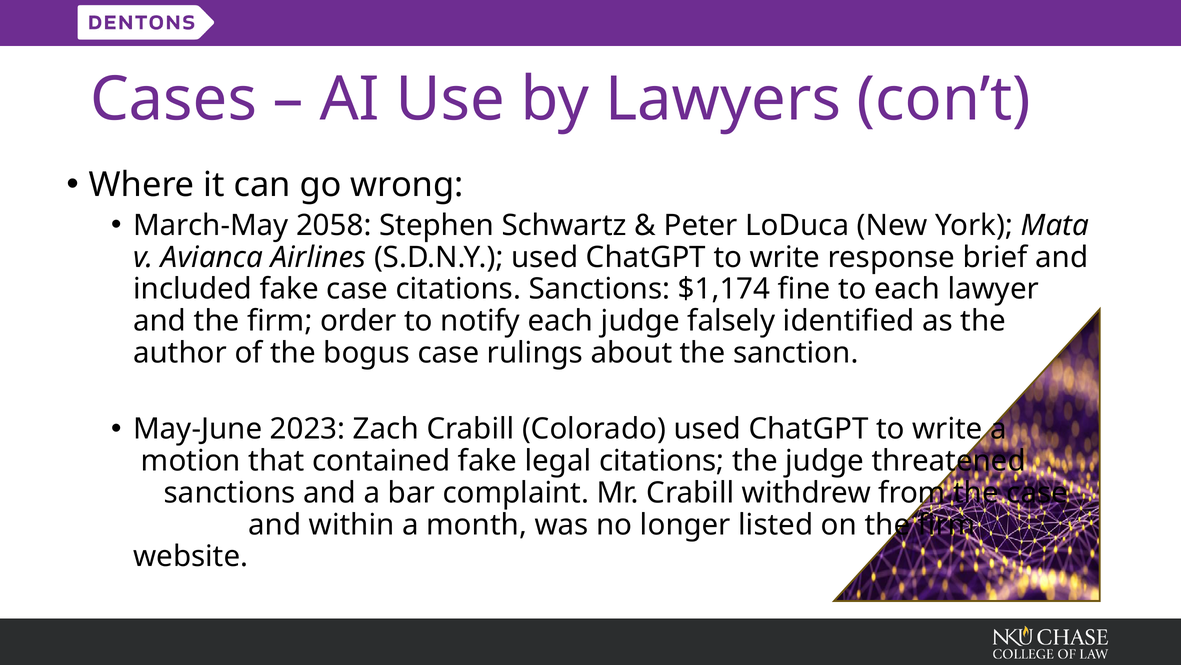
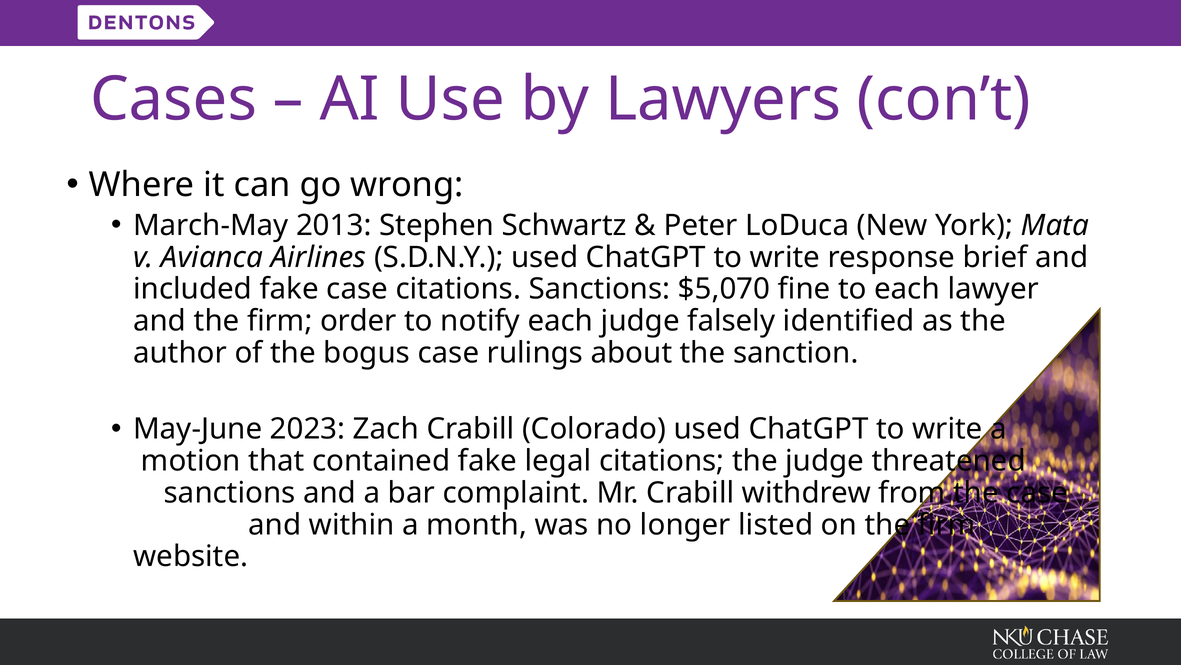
2058: 2058 -> 2013 (334, 225)
$1,174: $1,174 -> $5,070 (724, 289)
